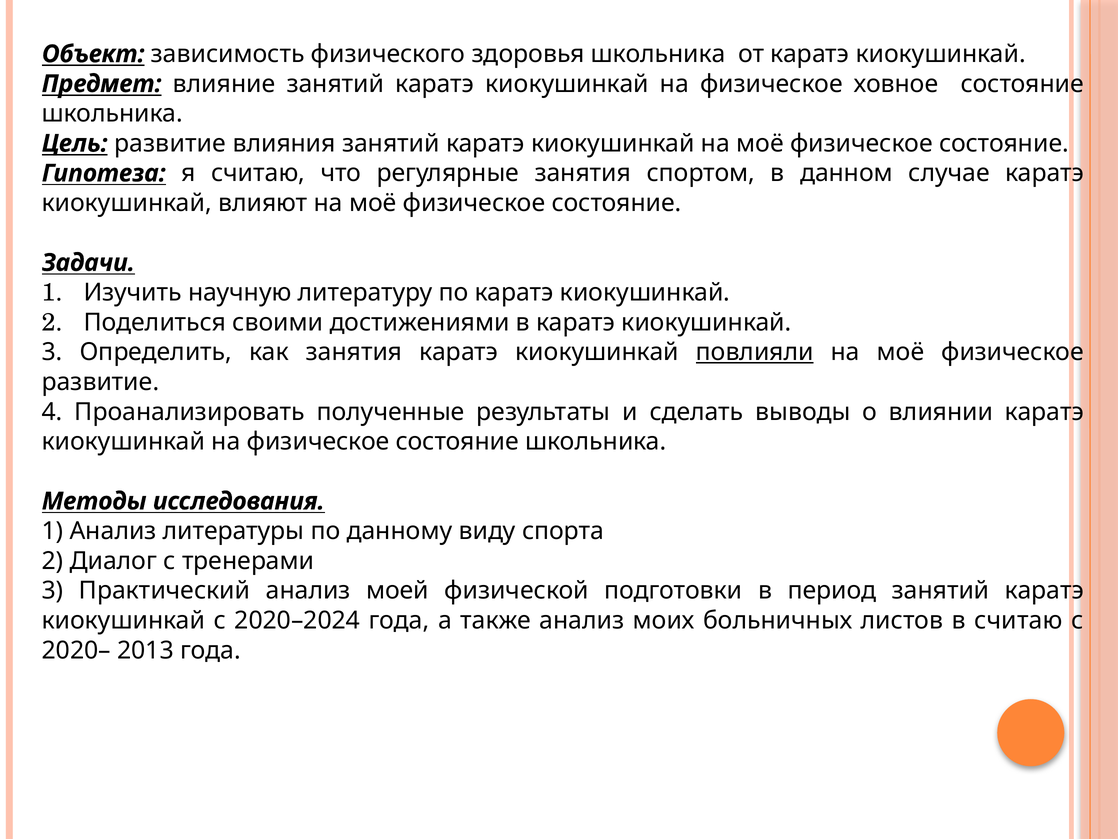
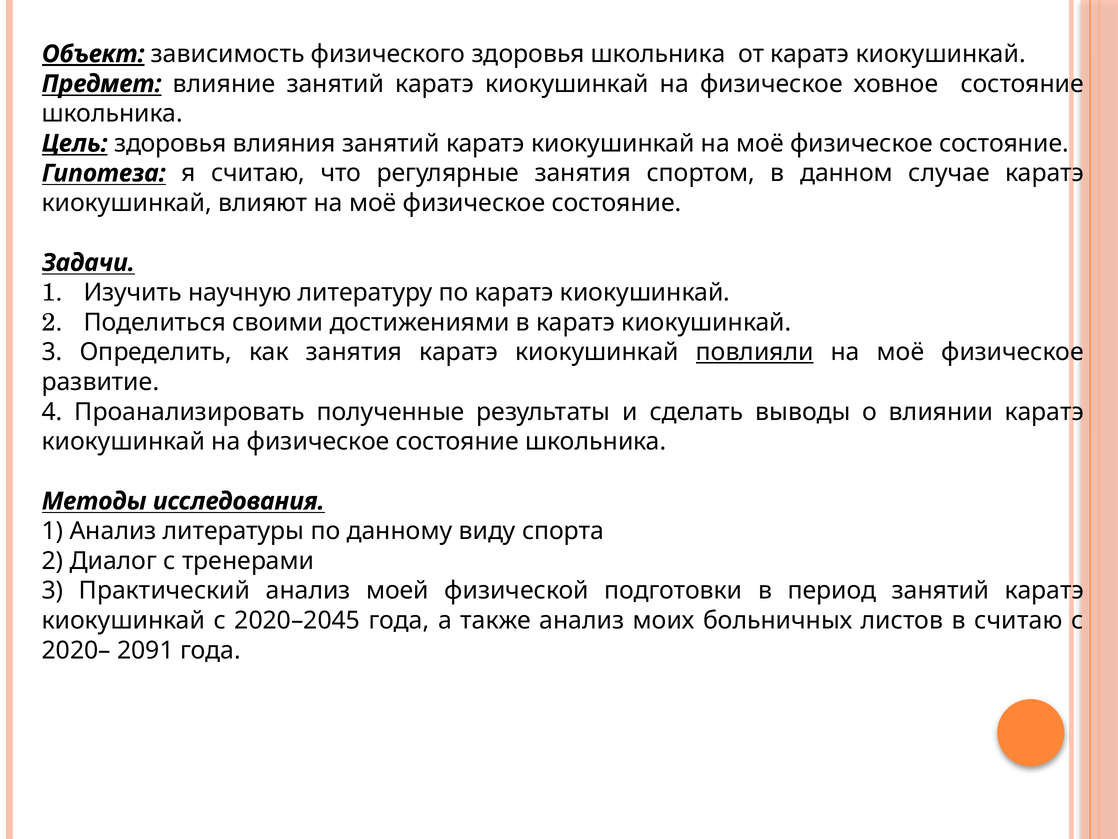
Объект underline: none -> present (93, 54)
Цель развитие: развитие -> здоровья (170, 143)
2020–2024: 2020–2024 -> 2020–2045 (297, 620)
2013: 2013 -> 2091 (145, 650)
